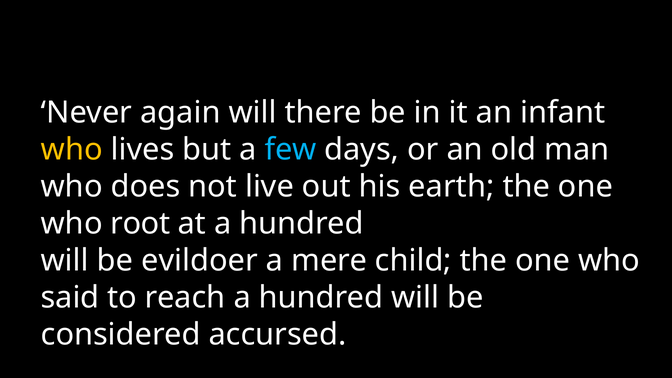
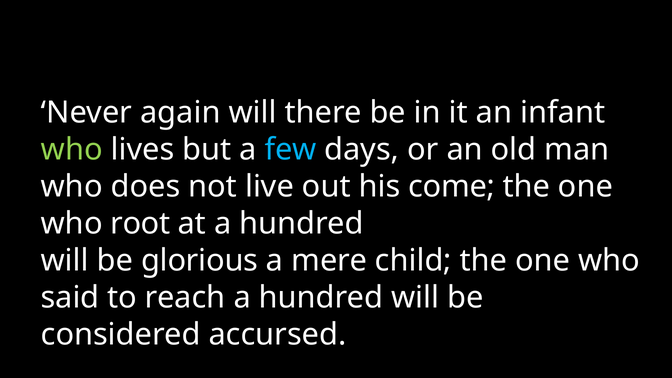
who colour: yellow -> light green (72, 150)
earth: earth -> come (452, 187)
evildoer: evildoer -> glorious (200, 261)
